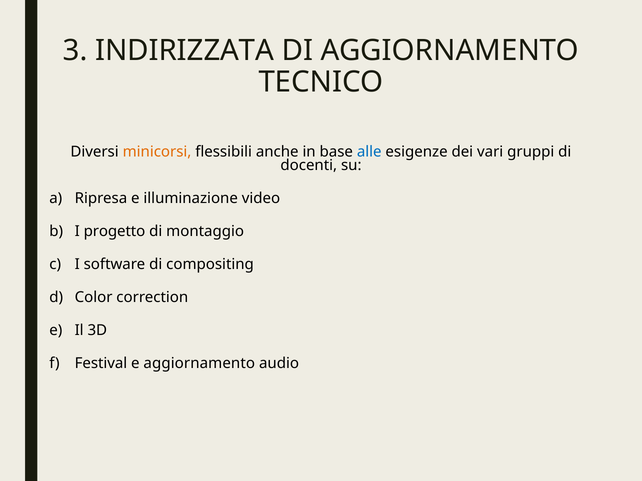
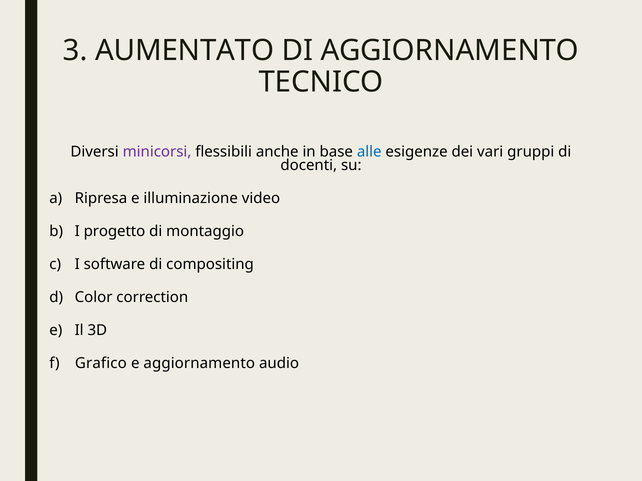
INDIRIZZATA: INDIRIZZATA -> AUMENTATO (185, 50)
minicorsi colour: orange -> purple (157, 152)
Festival: Festival -> Grafico (101, 364)
